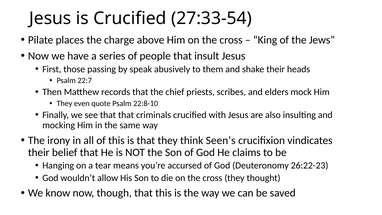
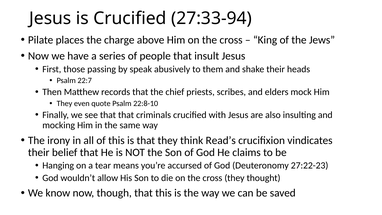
27:33-54: 27:33-54 -> 27:33-94 (211, 18)
Seen’s: Seen’s -> Read’s (221, 140)
26:22-23: 26:22-23 -> 27:22-23 (310, 165)
